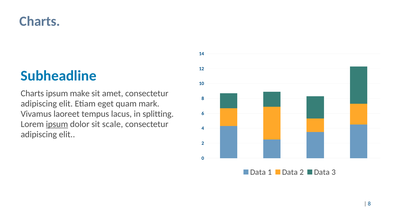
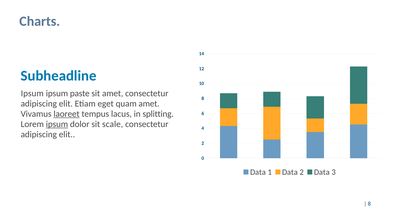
Charts: Charts -> Ipsum (32, 94)
make: make -> paste (80, 94)
quam mark: mark -> amet (149, 104)
laoreet underline: none -> present (67, 114)
